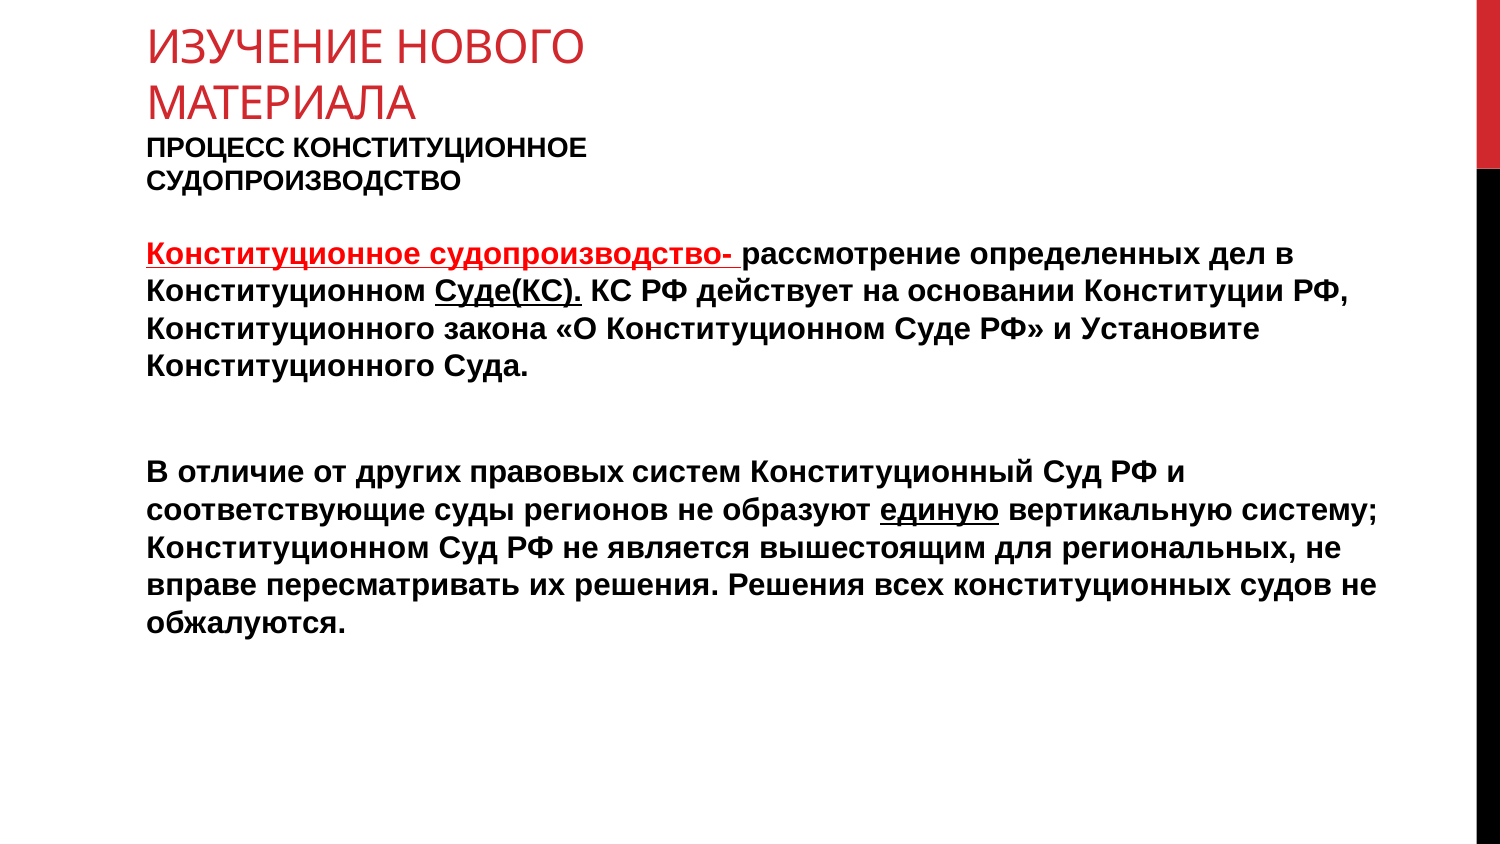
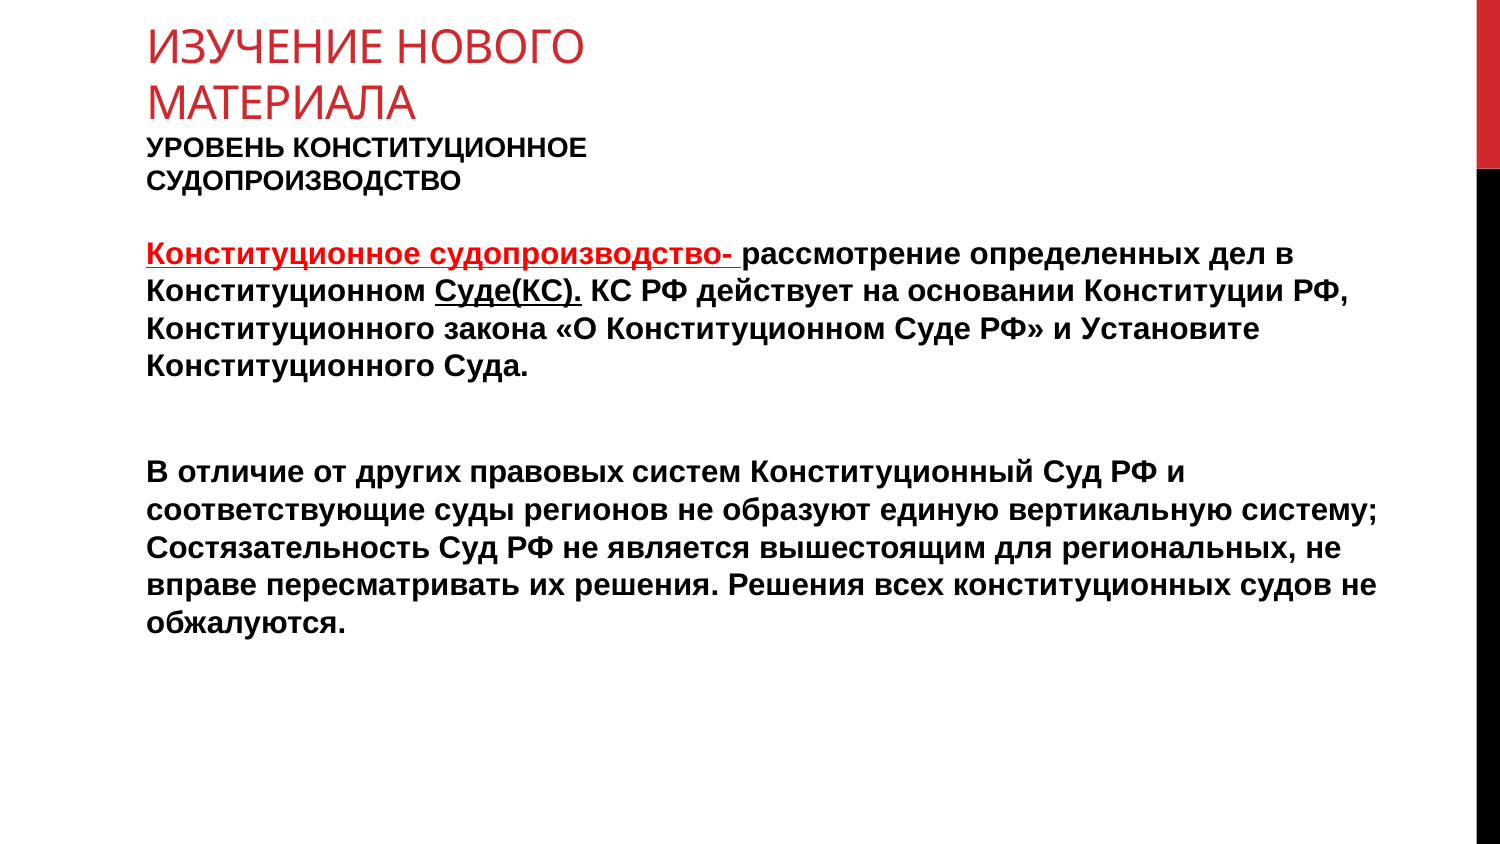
ПРОЦЕСС: ПРОЦЕСС -> УРОВЕНЬ (215, 148)
единую underline: present -> none (940, 510)
Конституционном: Конституционном -> Состязательность (288, 548)
